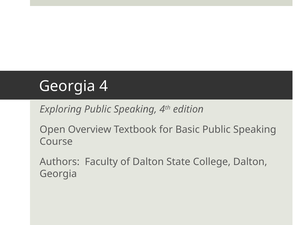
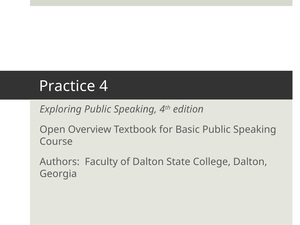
Georgia: Georgia -> Practice (67, 86)
